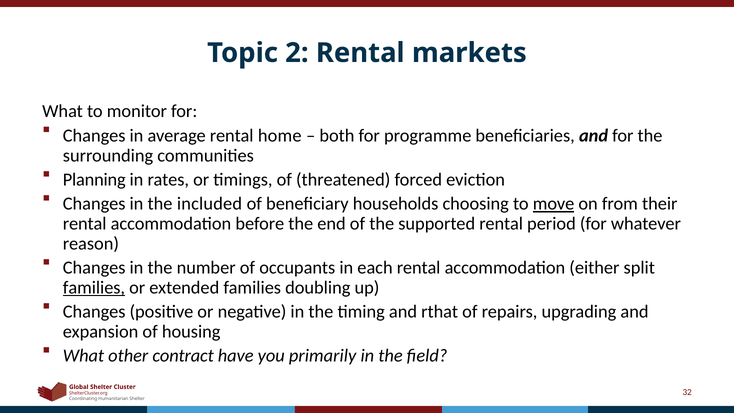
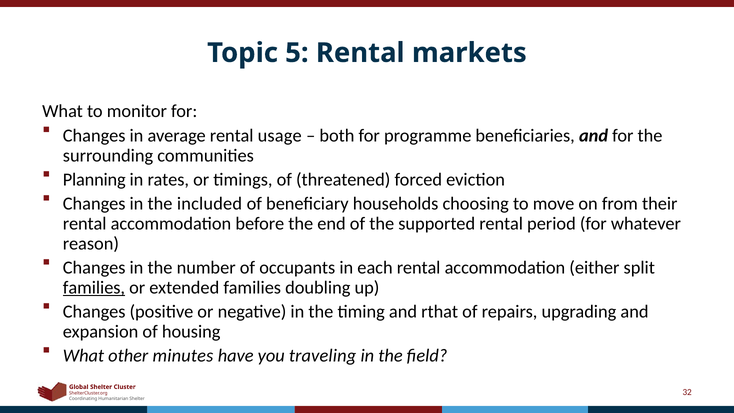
2: 2 -> 5 (297, 53)
home: home -> usage (280, 136)
move underline: present -> none (554, 204)
contract: contract -> minutes (183, 356)
primarily: primarily -> traveling (323, 356)
